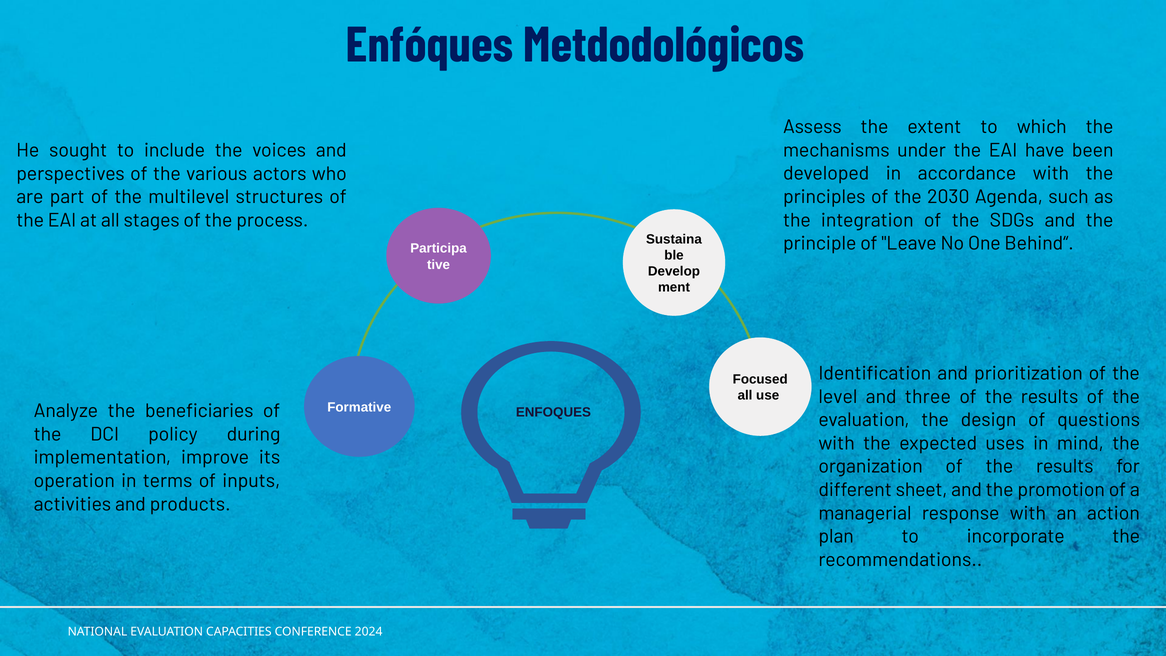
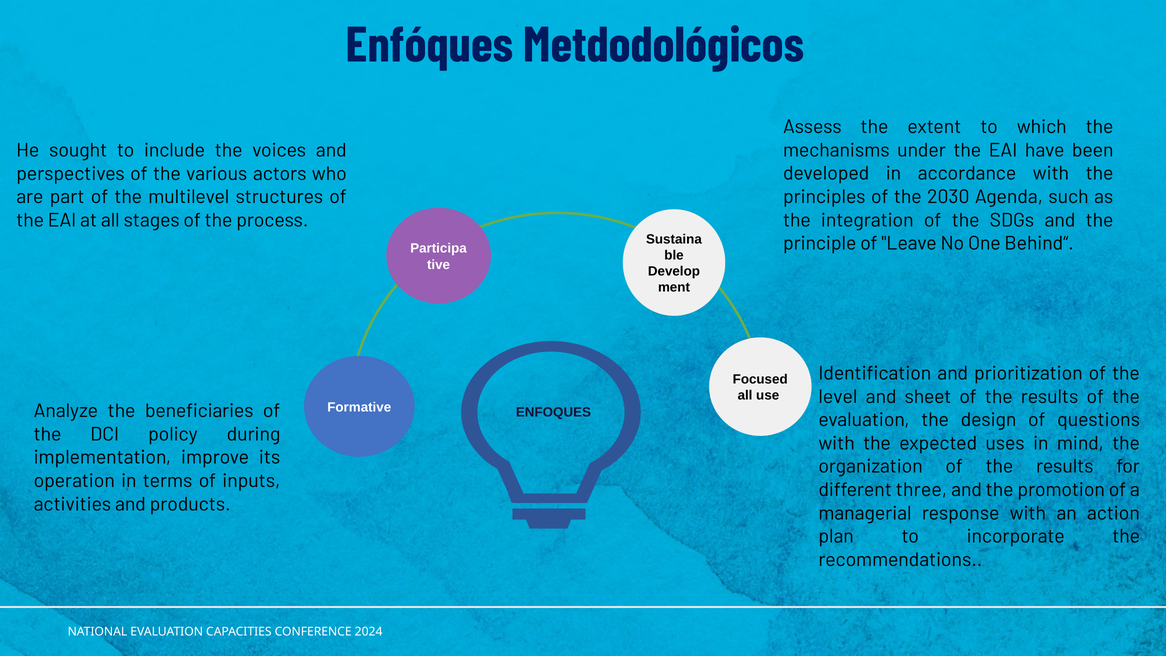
three: three -> sheet (928, 397)
sheet: sheet -> three (921, 490)
